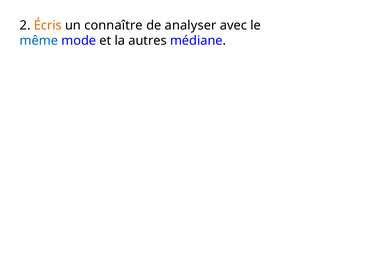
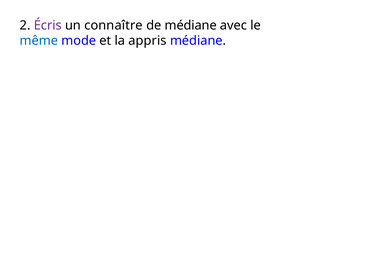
Écris colour: orange -> purple (48, 25)
de analyser: analyser -> médiane (191, 25)
autres: autres -> appris (147, 41)
